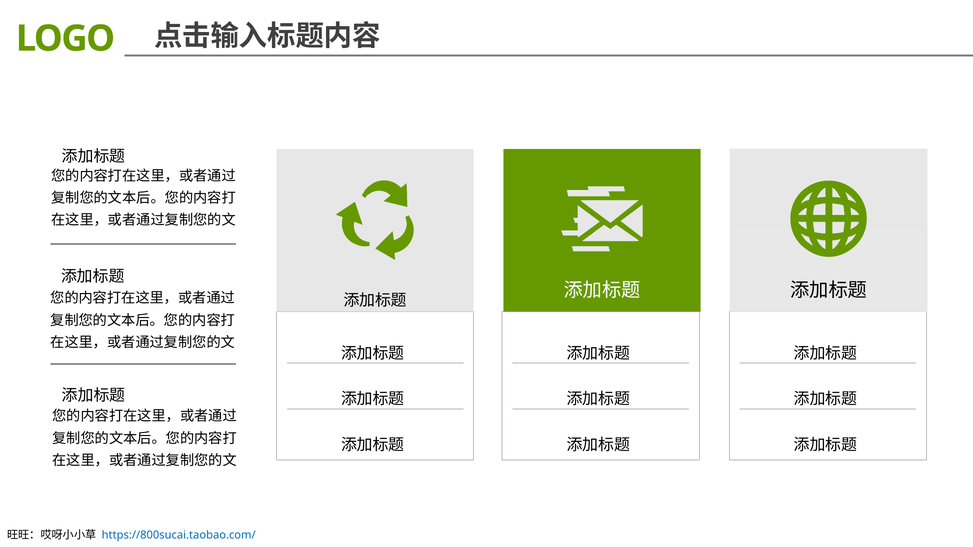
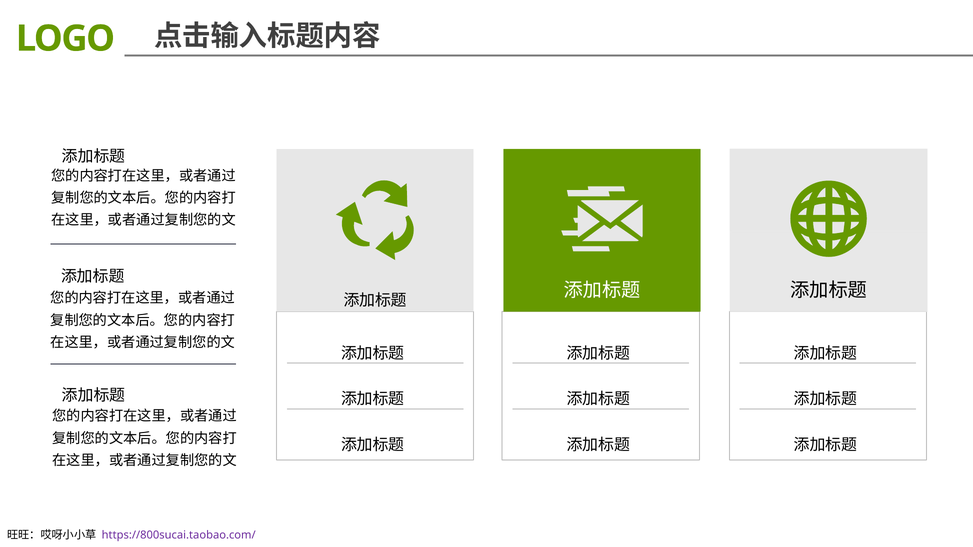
https://800sucai.taobao.com/ colour: blue -> purple (179, 535)
